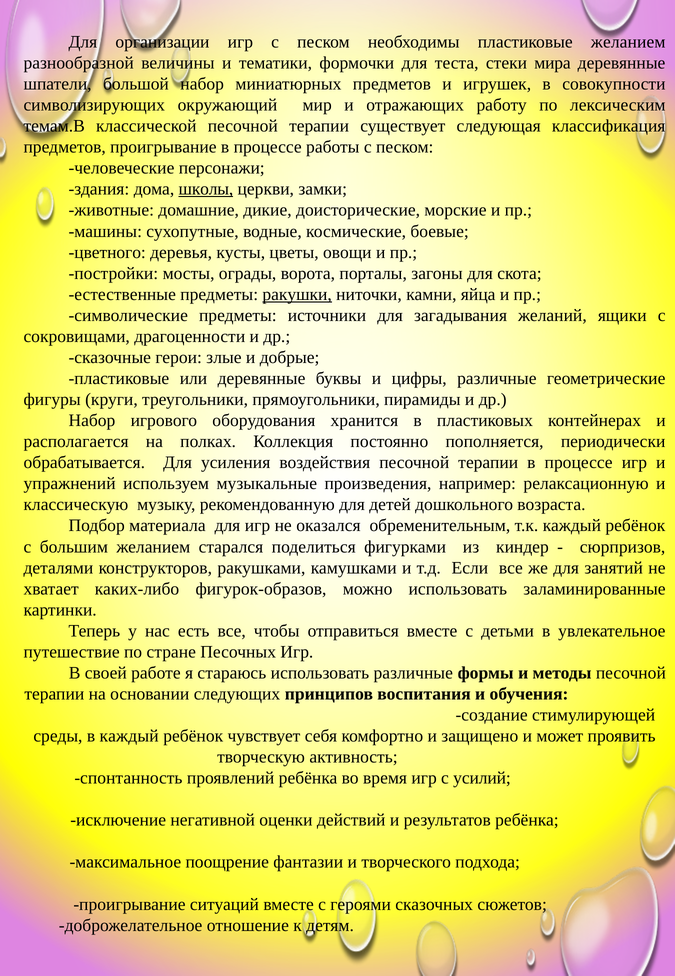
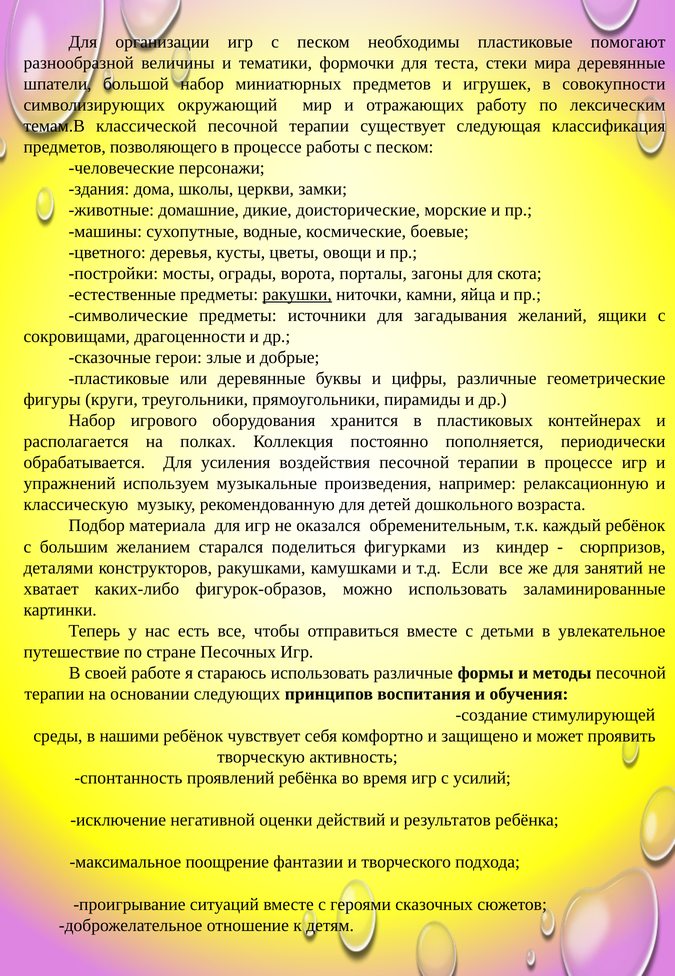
пластиковые желанием: желанием -> помогают (628, 42)
предметов проигрывание: проигрывание -> позволяющего (163, 147)
школы underline: present -> none (206, 189)
в каждый: каждый -> нашими (129, 735)
